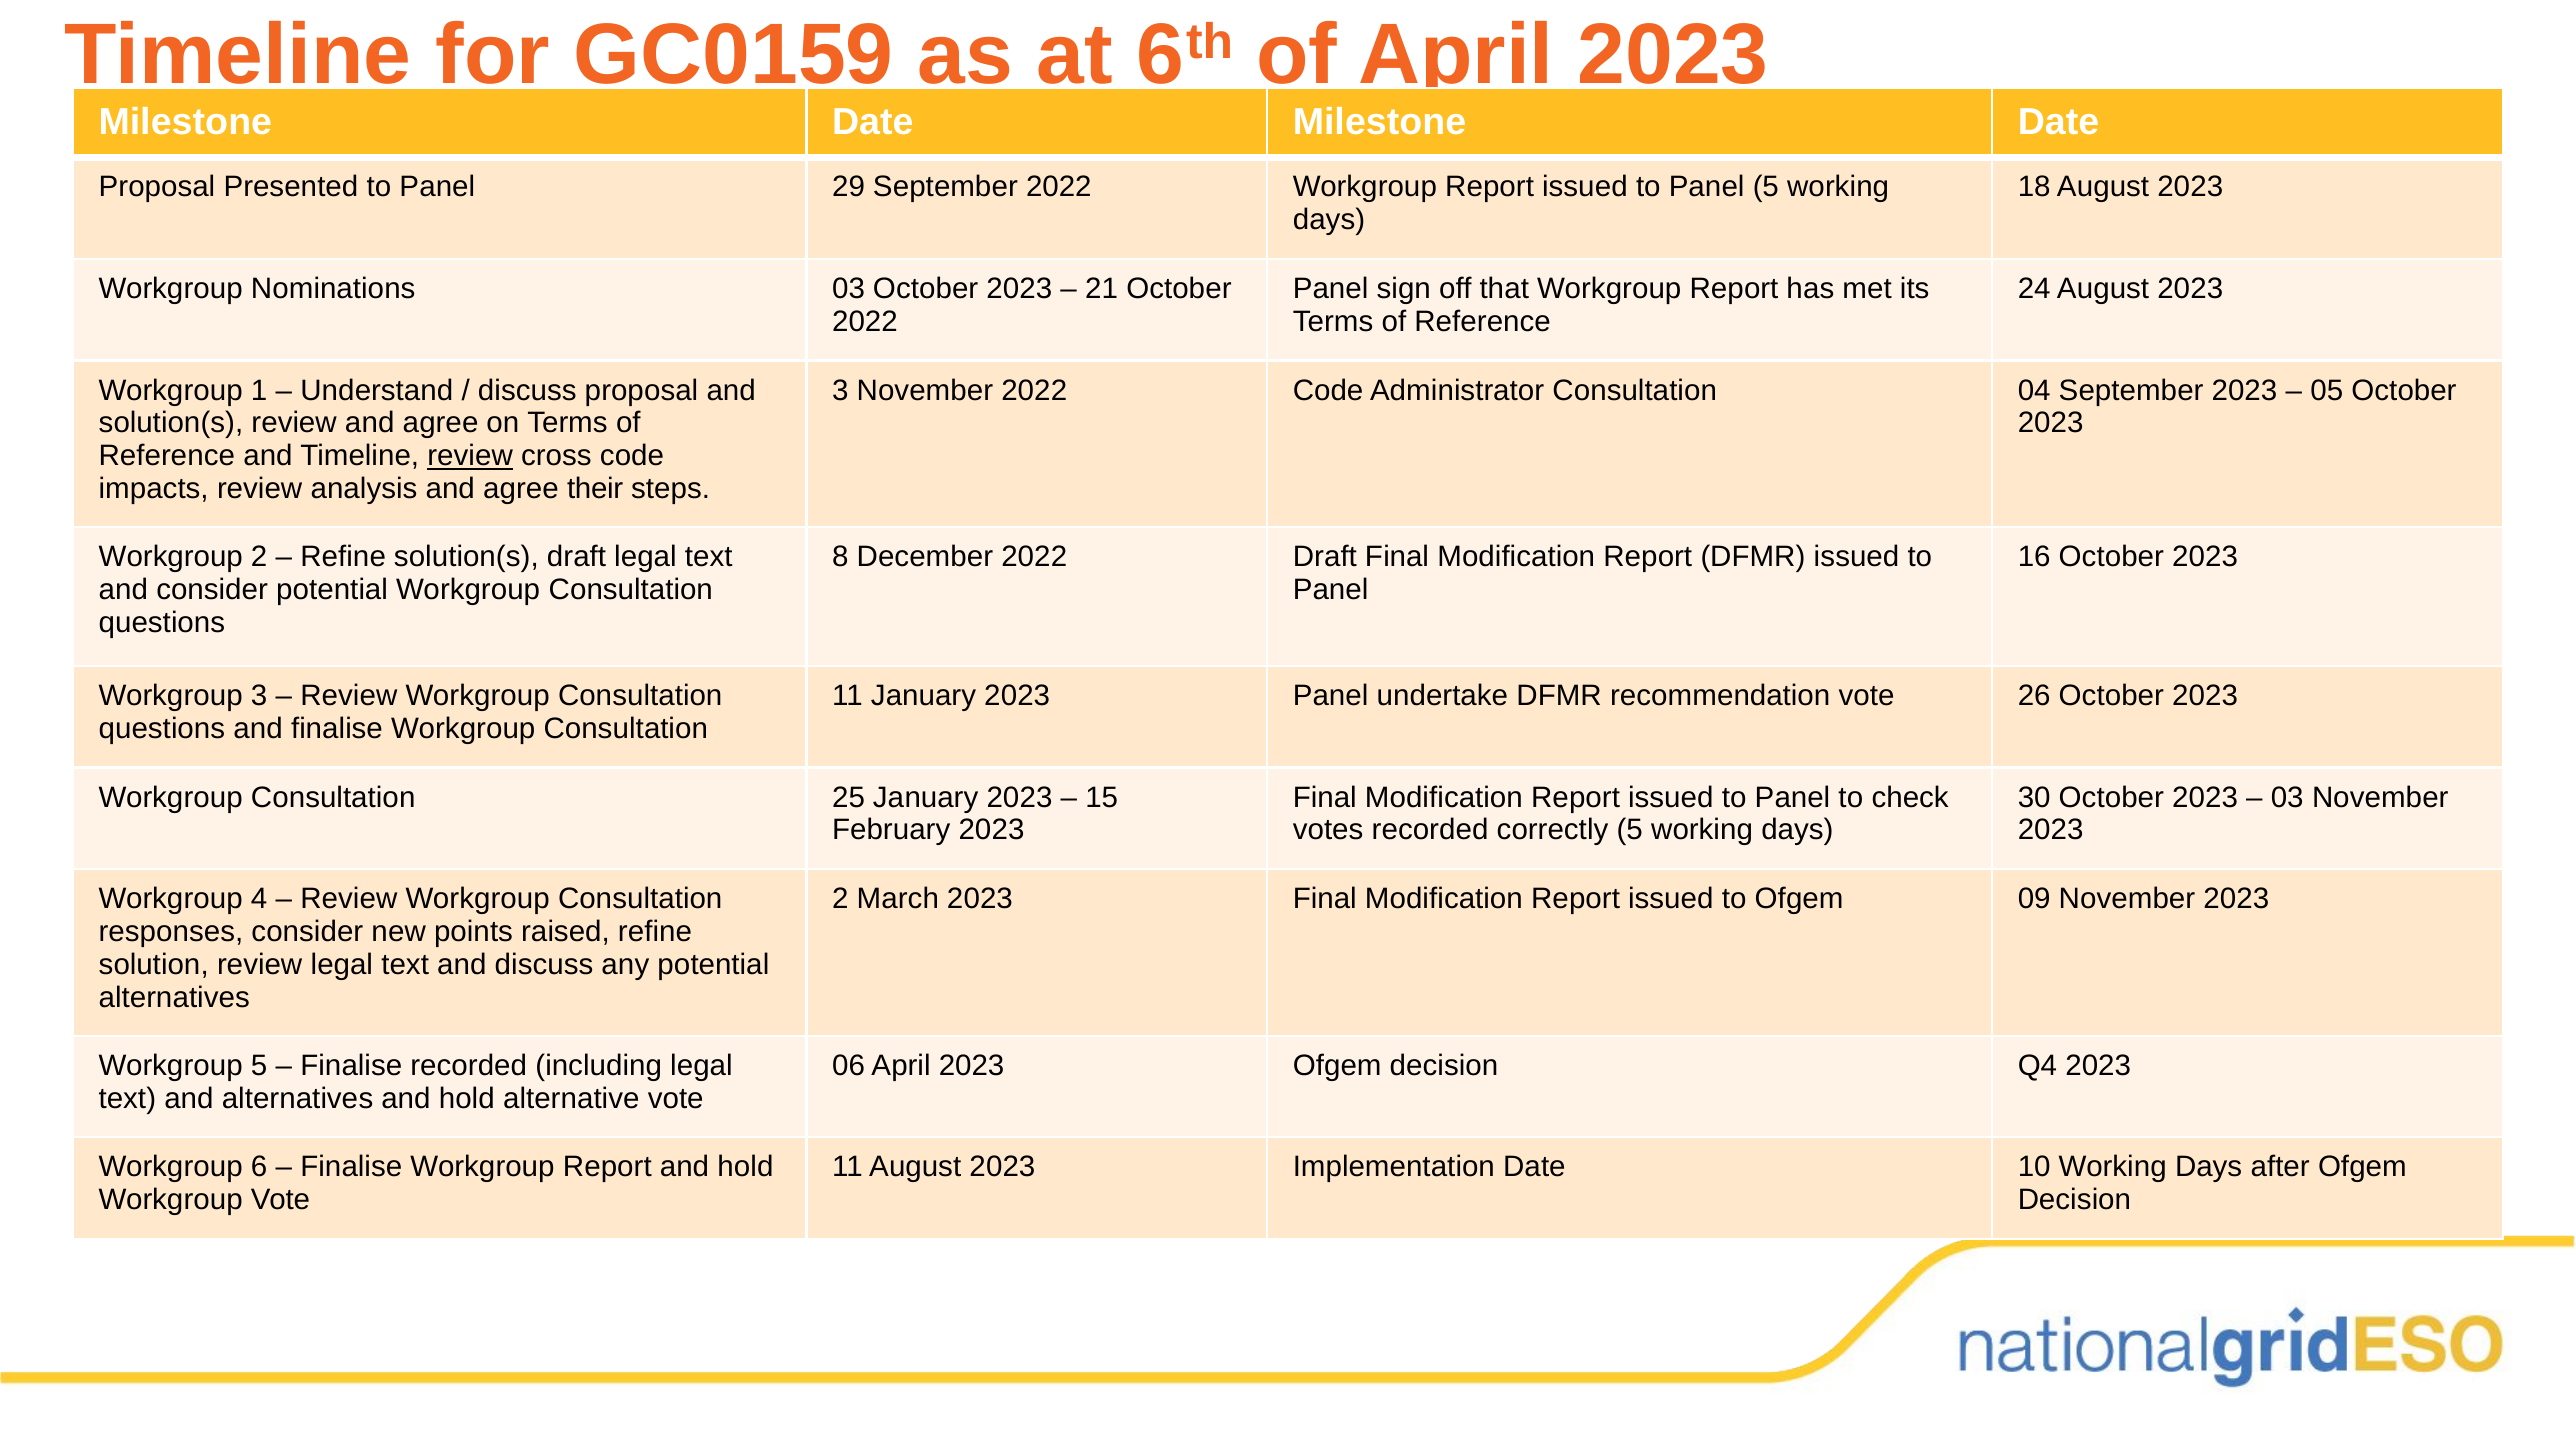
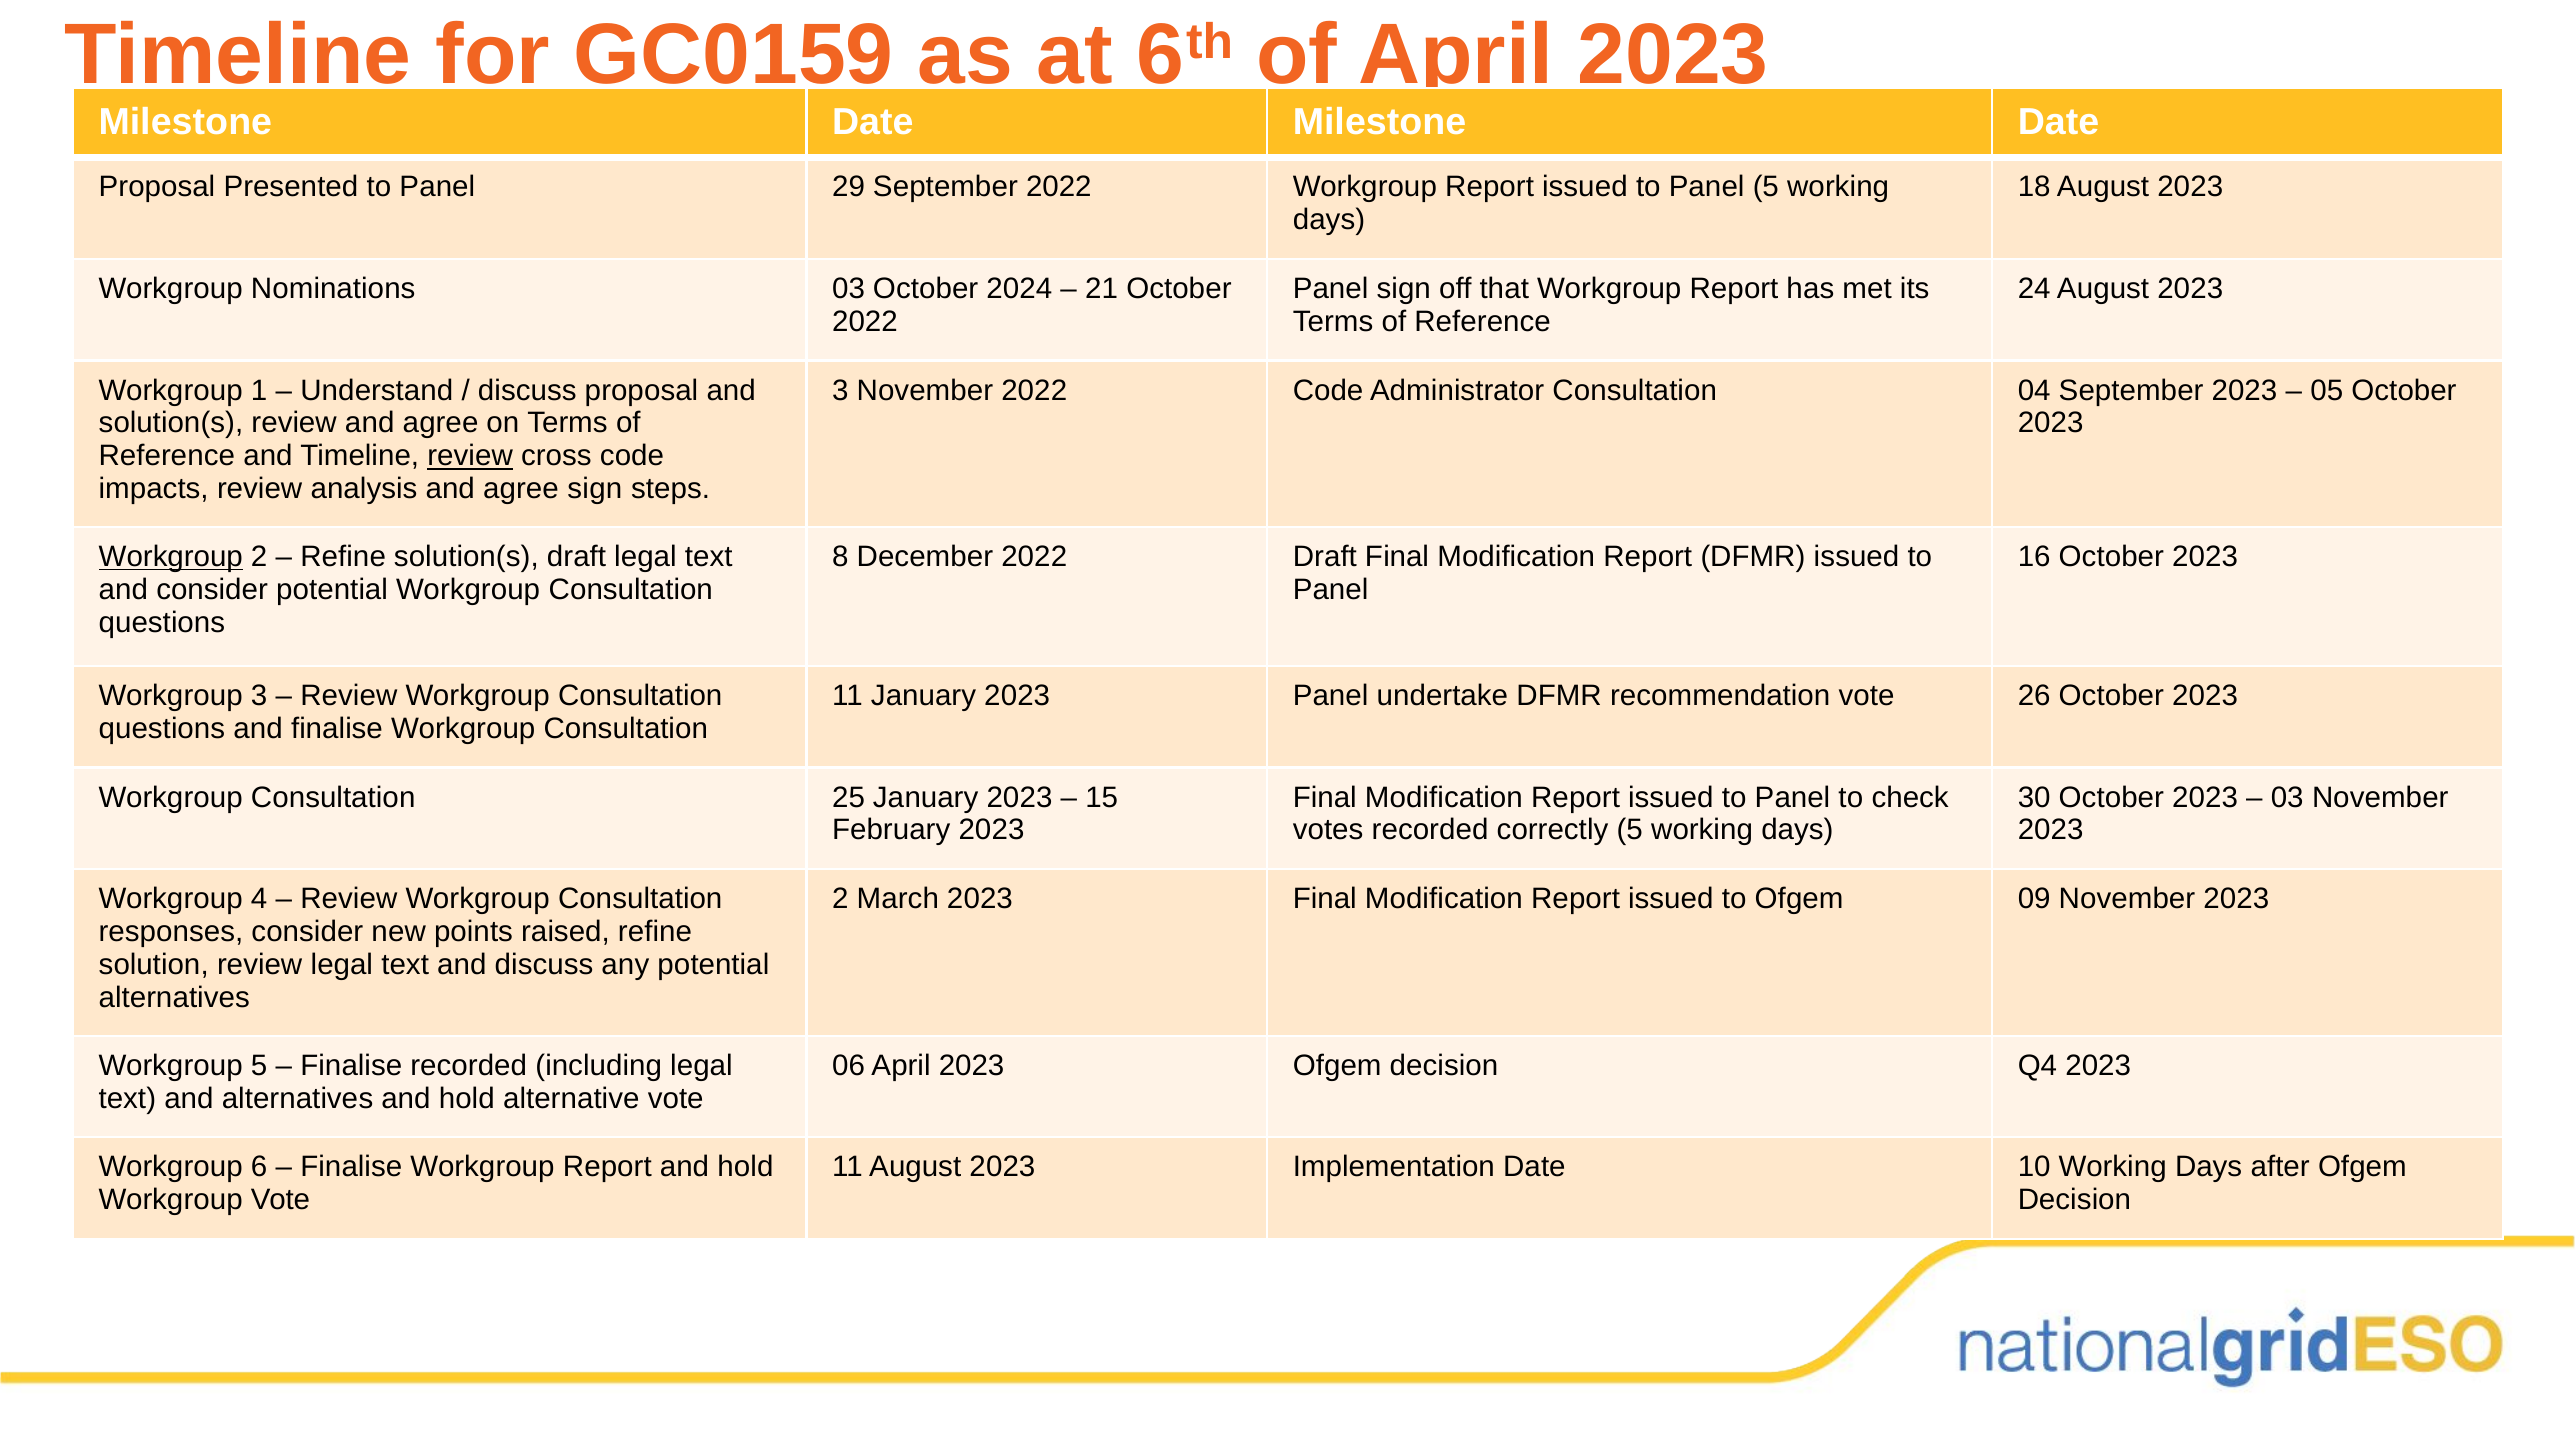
03 October 2023: 2023 -> 2024 (1019, 289)
agree their: their -> sign (595, 489)
Workgroup underline: none -> present (171, 557)
